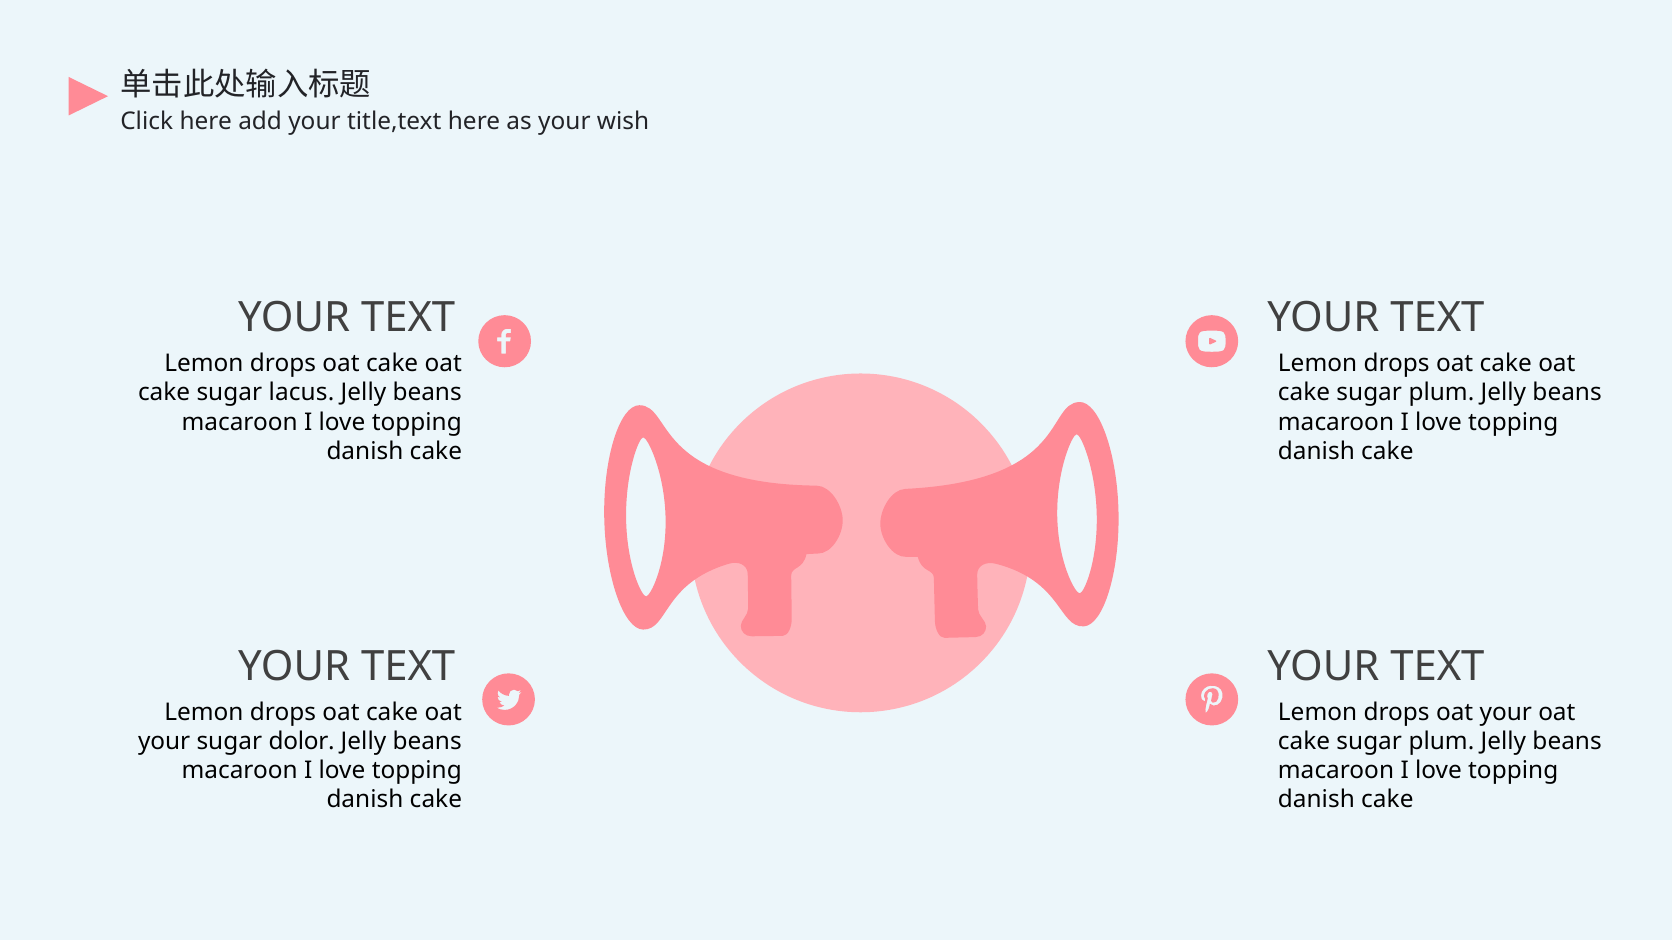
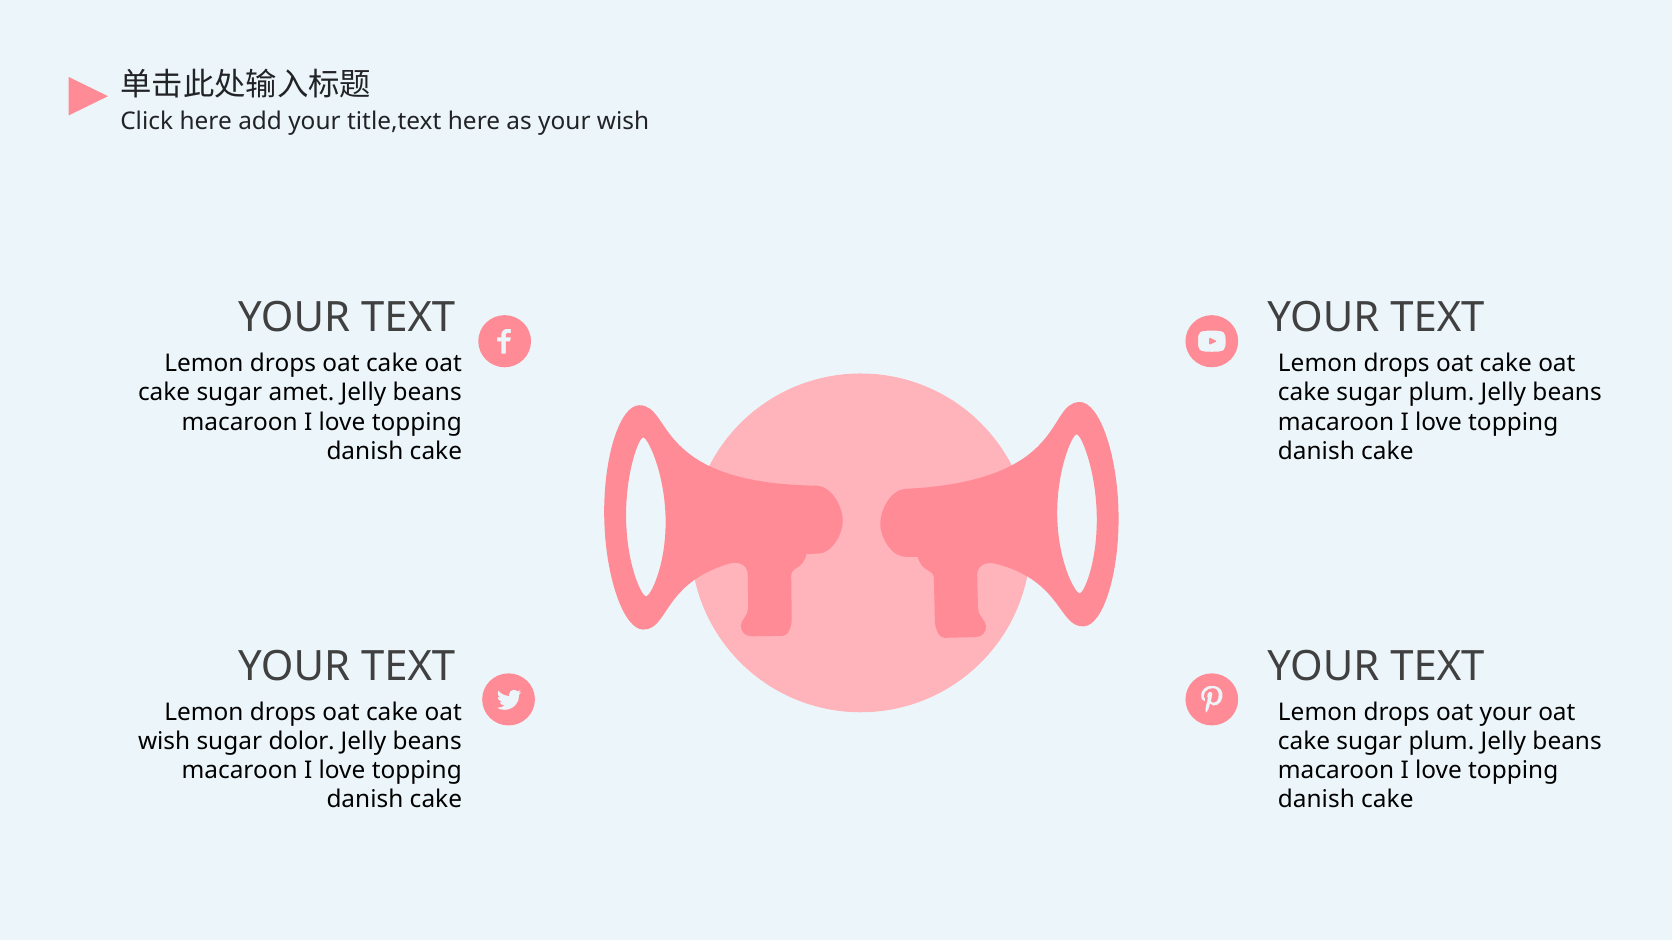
lacus: lacus -> amet (301, 393)
your: your -> wish (164, 742)
